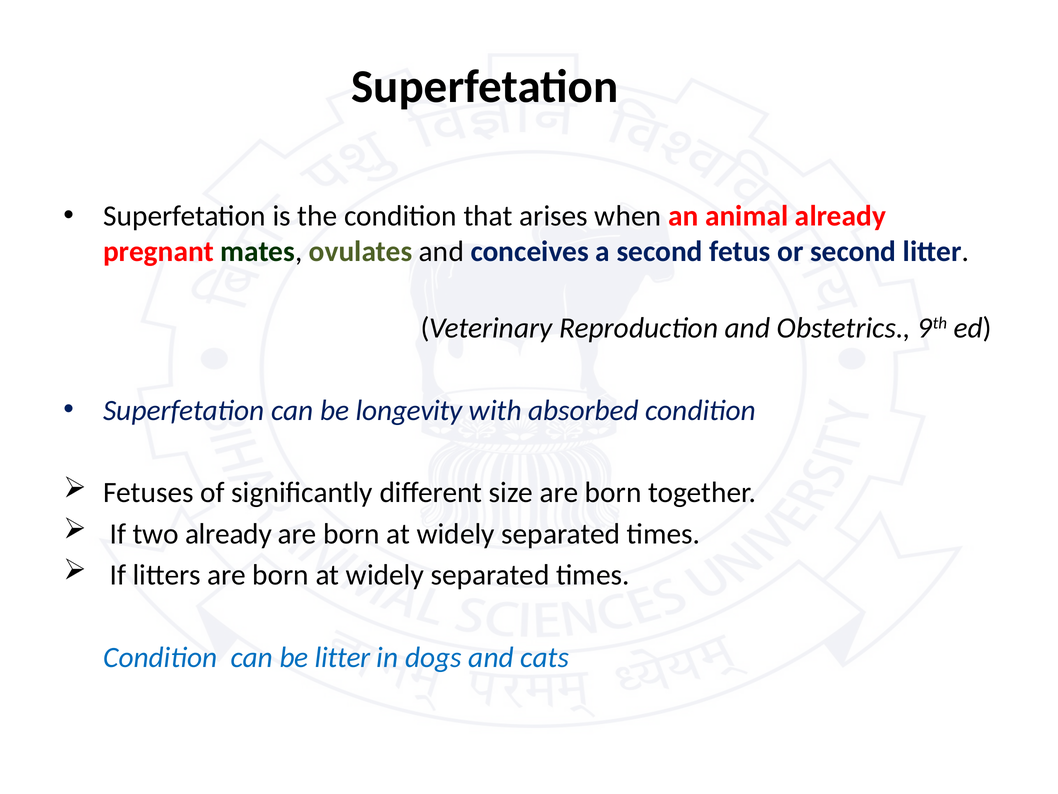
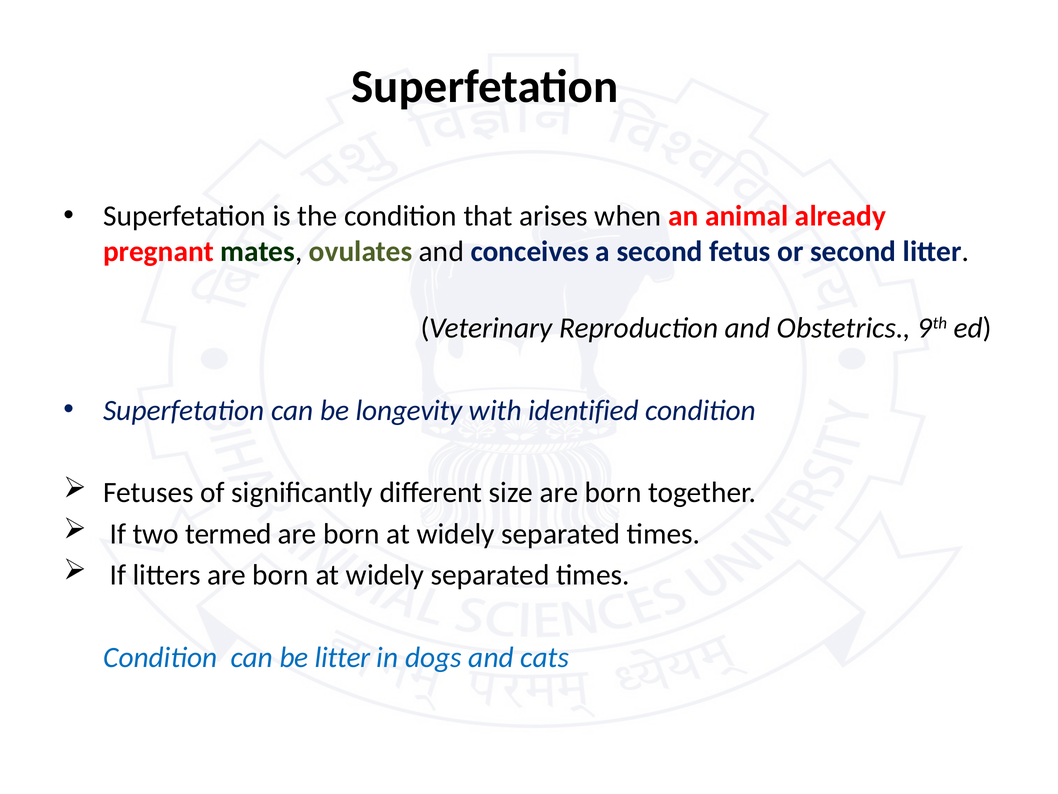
absorbed: absorbed -> identified (584, 410)
two already: already -> termed (228, 533)
